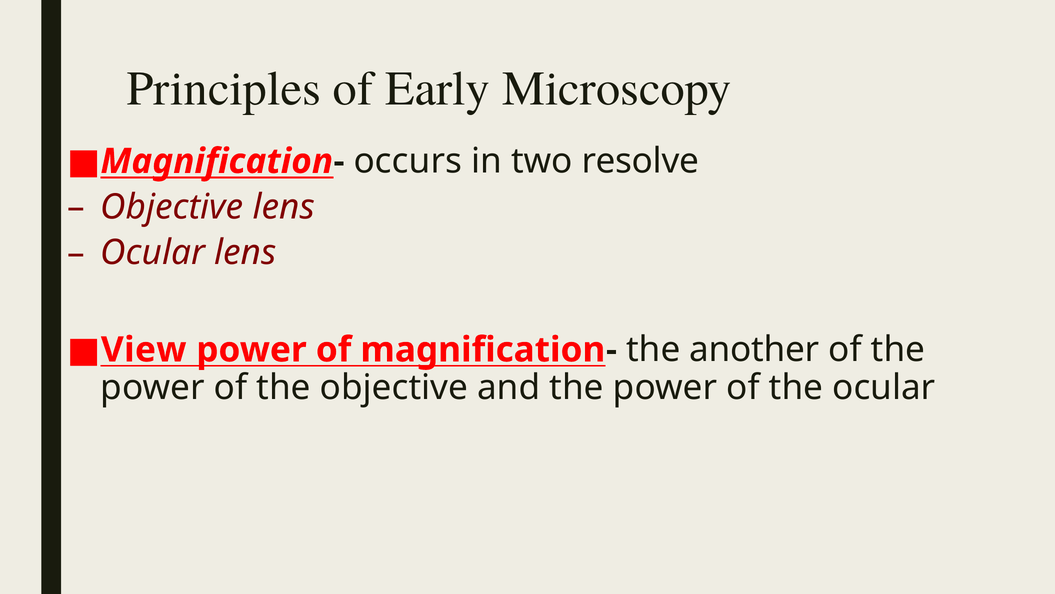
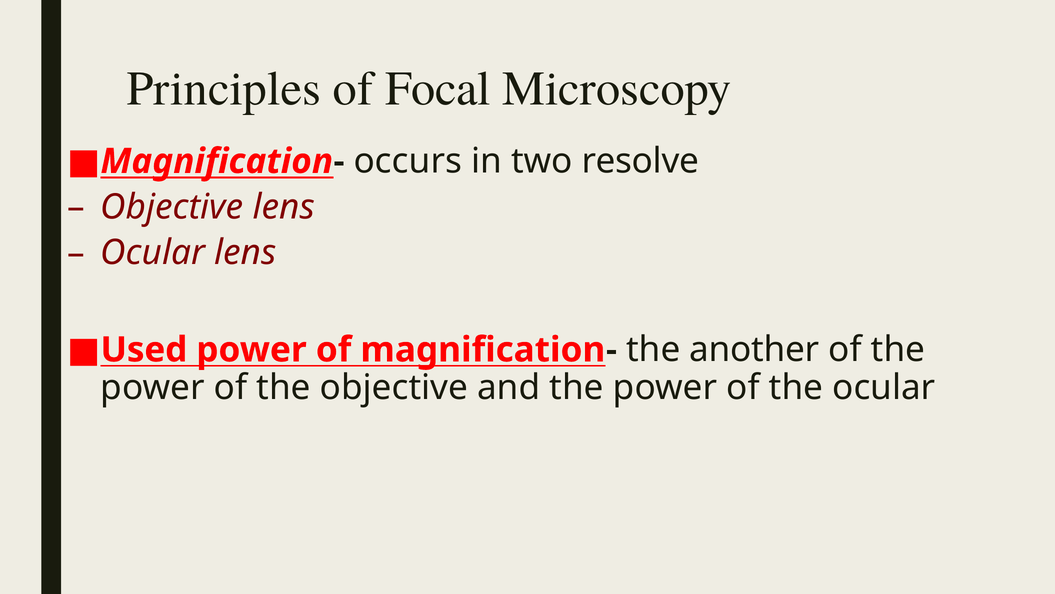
Early: Early -> Focal (438, 89)
View: View -> Used (144, 349)
